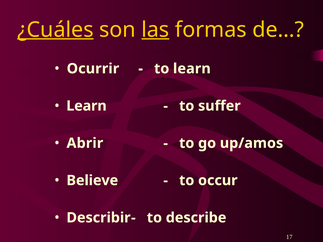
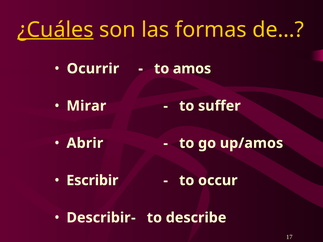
las underline: present -> none (155, 30)
to learn: learn -> amos (192, 69)
Learn: Learn -> Mirar (86, 106)
Believe: Believe -> Escribir (92, 181)
